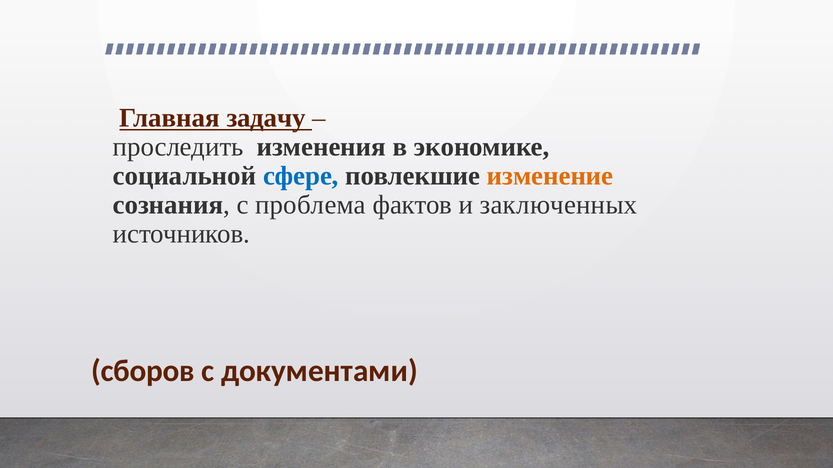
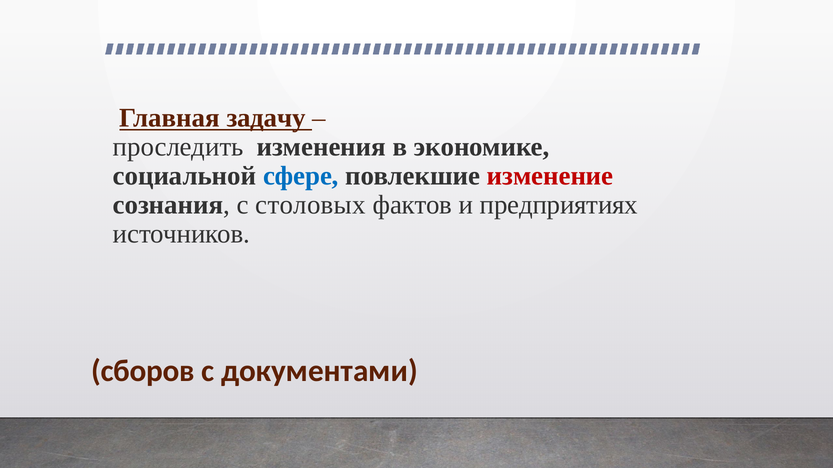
изменение colour: orange -> red (550, 176)
проблема: проблема -> столовых (310, 205)
заключенных: заключенных -> предприятиях (559, 205)
